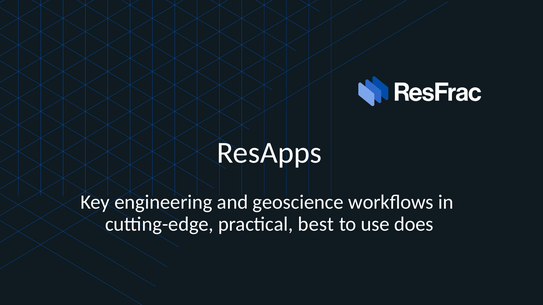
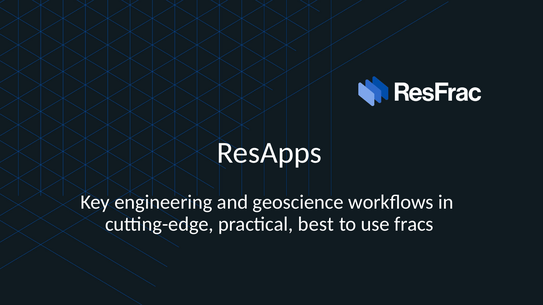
does: does -> fracs (414, 225)
